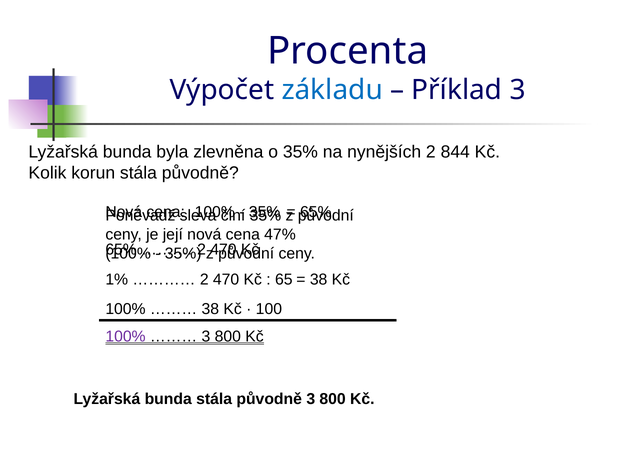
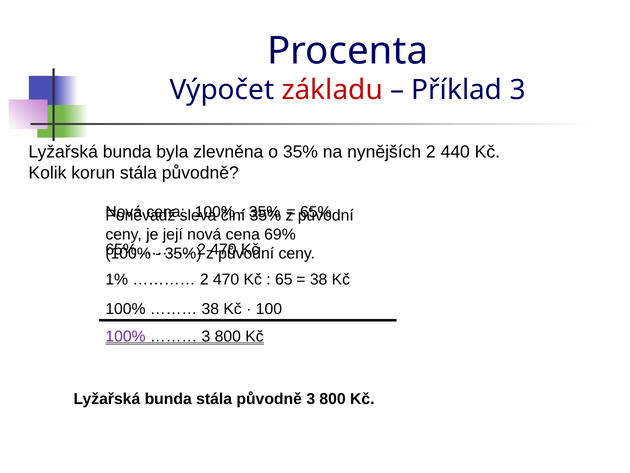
základu colour: blue -> red (332, 90)
844: 844 -> 440 (455, 152)
47%: 47% -> 69% (280, 234)
